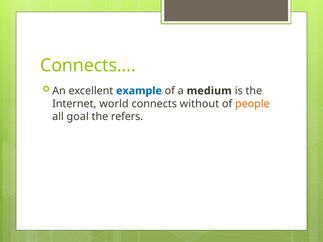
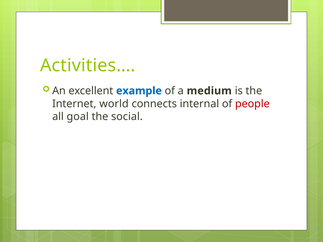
Connects…: Connects… -> Activities… (88, 66)
without: without -> internal (199, 104)
people colour: orange -> red (252, 104)
refers: refers -> social (127, 117)
